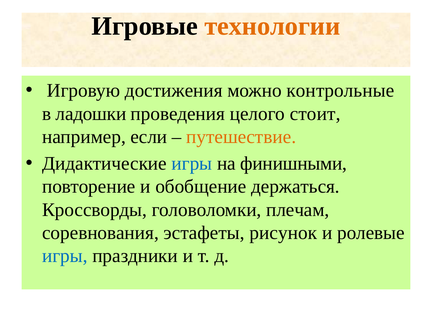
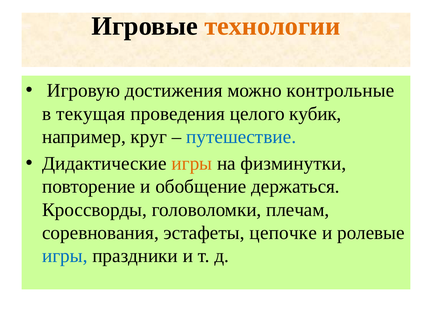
ладошки: ладошки -> текущая (91, 114)
стоит: стоит -> кубик (315, 114)
если: если -> круг (149, 137)
путешествие colour: orange -> blue (241, 137)
игры colour: blue -> orange (192, 164)
финишными: финишными -> физминутки (294, 164)
рисунок: рисунок -> цепочке (283, 233)
